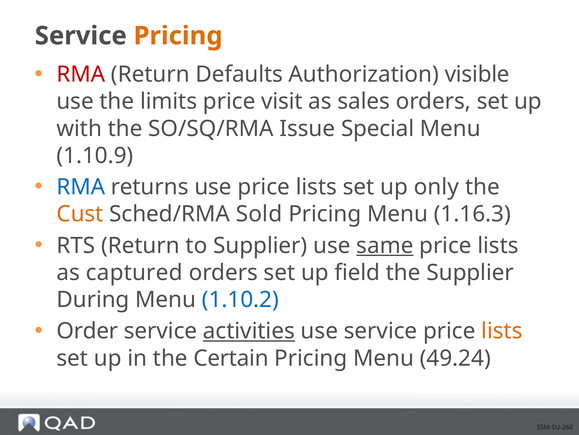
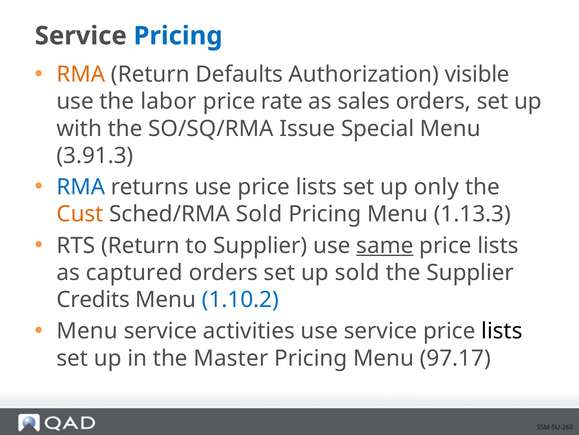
Pricing colour: orange -> blue (178, 36)
RMA colour: red -> orange (81, 74)
limits: limits -> labor (168, 101)
visit: visit -> rate (282, 101)
1.10.9: 1.10.9 -> 3.91.3 (95, 155)
1.16.3: 1.16.3 -> 1.13.3 (472, 214)
up field: field -> sold (357, 272)
During: During -> Credits (93, 299)
Order: Order -> Menu (87, 331)
activities underline: present -> none (249, 331)
lists colour: orange -> black (502, 331)
Certain: Certain -> Master (231, 358)
49.24: 49.24 -> 97.17 (455, 358)
